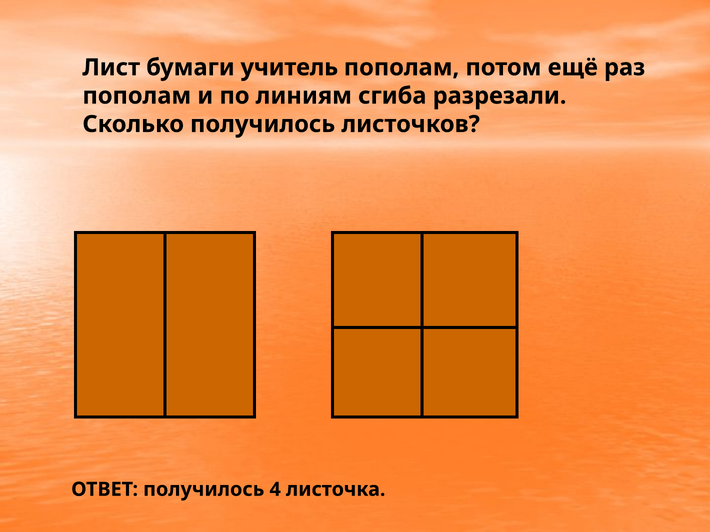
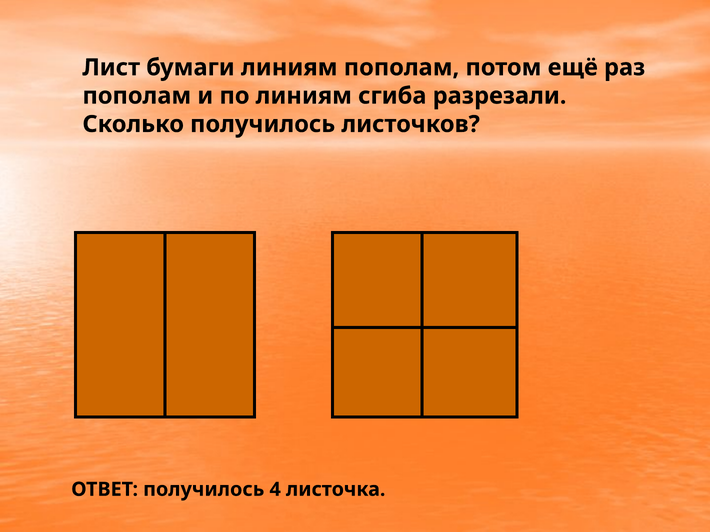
бумаги учитель: учитель -> линиям (289, 68)
